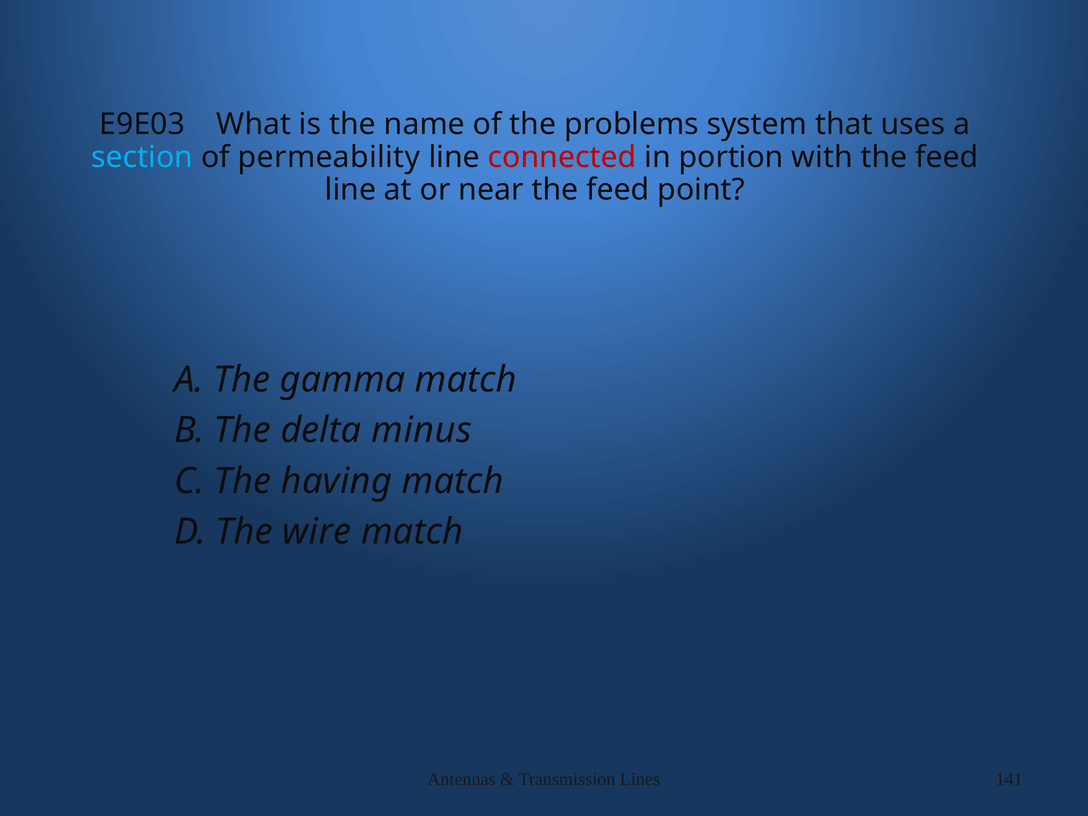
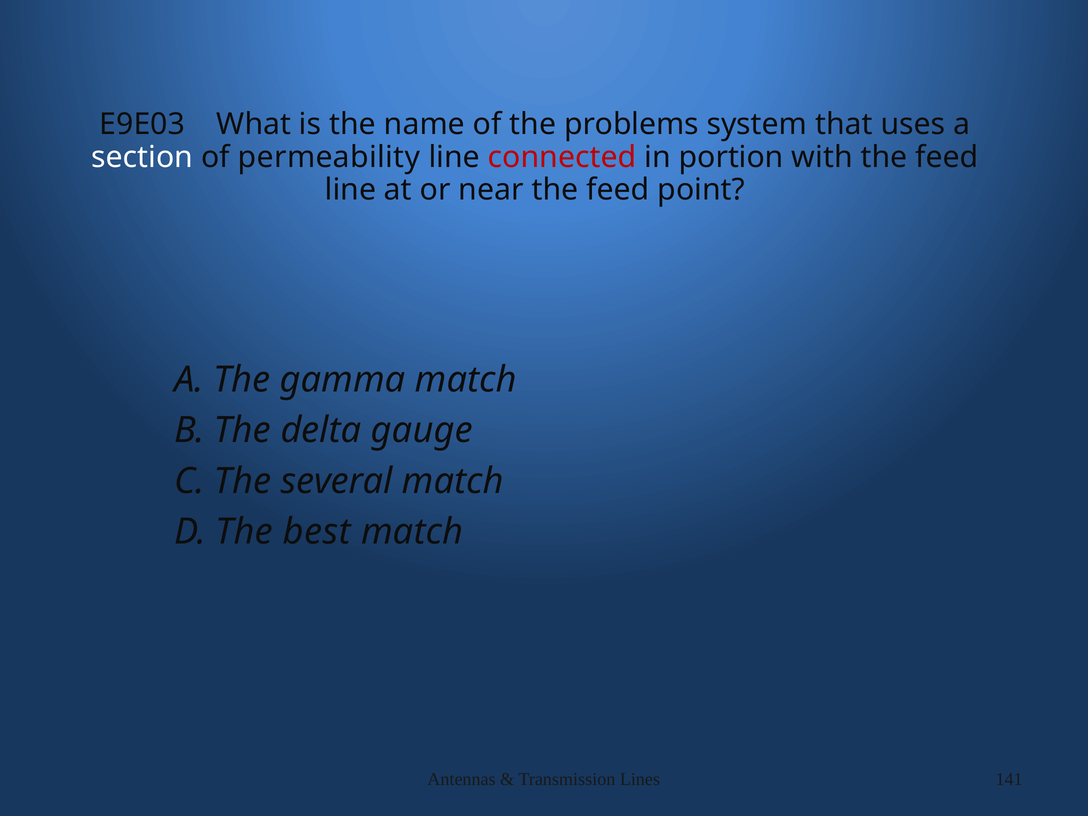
section colour: light blue -> white (142, 157)
minus: minus -> gauge (422, 430)
having: having -> several (337, 481)
wire: wire -> best (317, 532)
